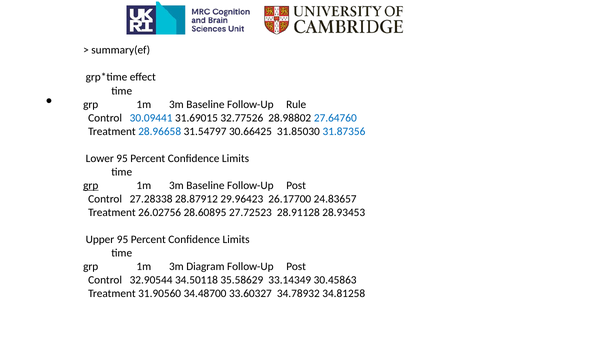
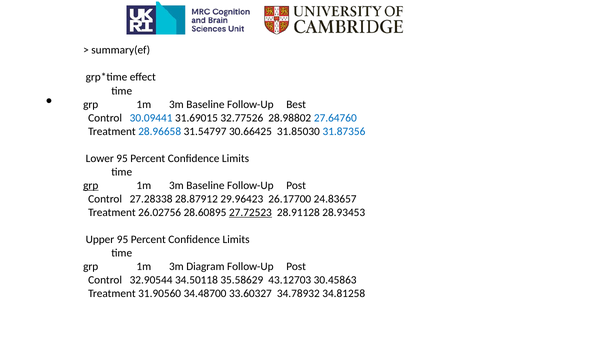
Rule: Rule -> Best (296, 105)
27.72523 underline: none -> present (250, 213)
33.14349: 33.14349 -> 43.12703 (290, 281)
